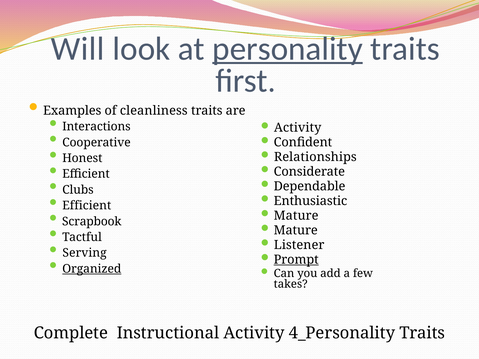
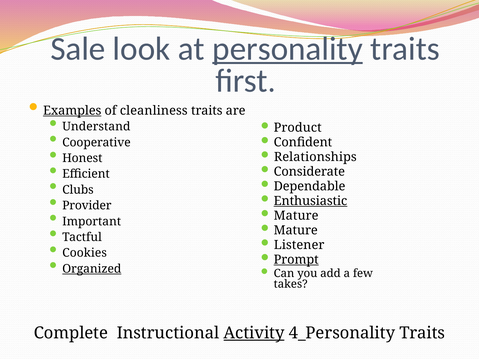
Will: Will -> Sale (78, 49)
Examples underline: none -> present (72, 111)
Interactions: Interactions -> Understand (96, 127)
Activity: Activity -> Product (298, 128)
Enthusiastic underline: none -> present (310, 201)
Efficient: Efficient -> Provider (87, 206)
Scrapbook: Scrapbook -> Important (92, 222)
Serving: Serving -> Cookies (85, 253)
Activity underline: none -> present (254, 333)
